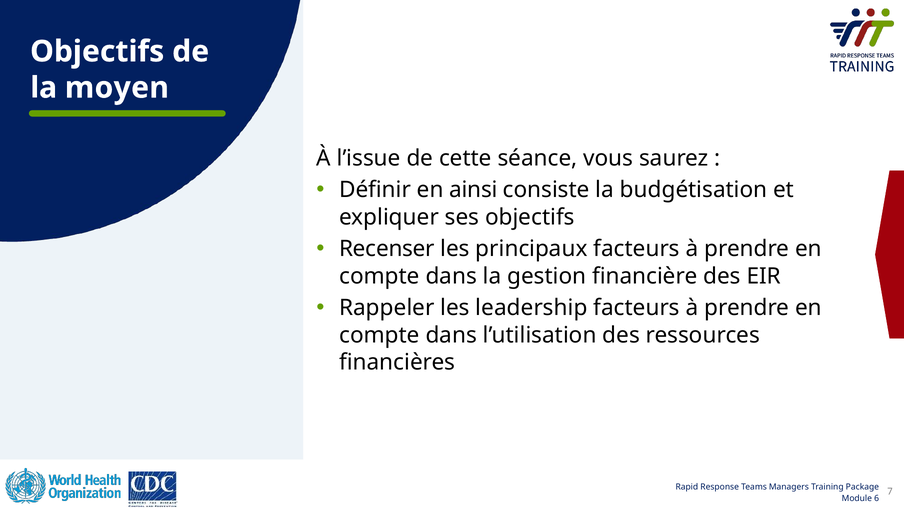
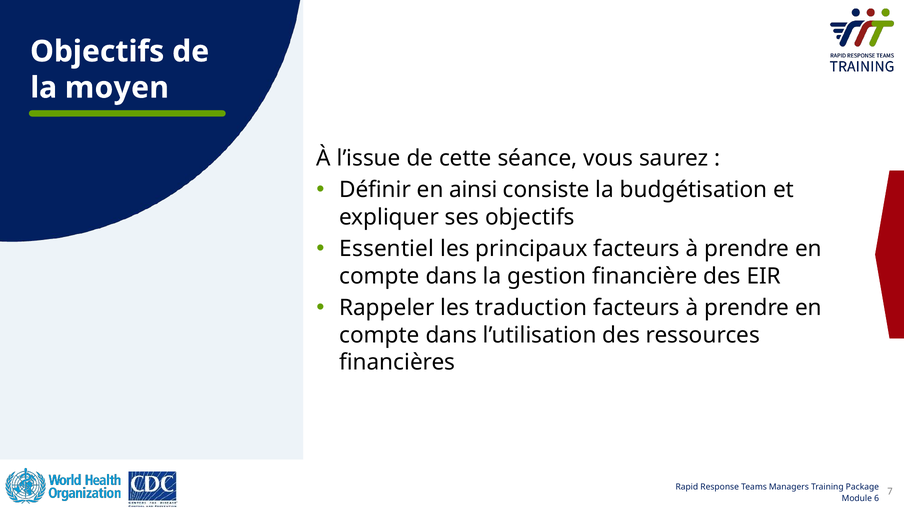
Recenser: Recenser -> Essentiel (387, 249)
leadership: leadership -> traduction (531, 308)
